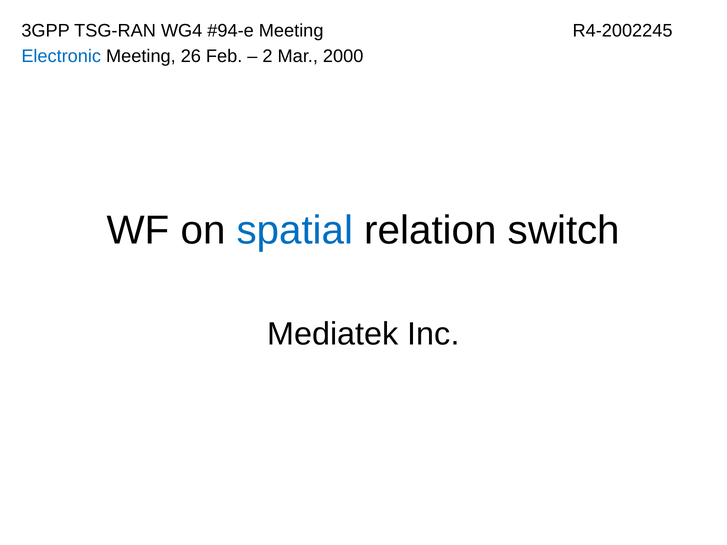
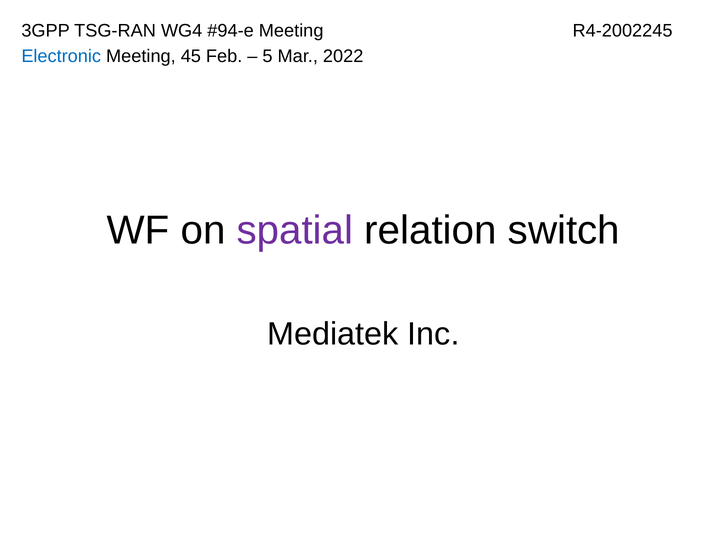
26: 26 -> 45 (191, 56)
2: 2 -> 5 (268, 56)
2000: 2000 -> 2022 (343, 56)
spatial colour: blue -> purple (295, 231)
